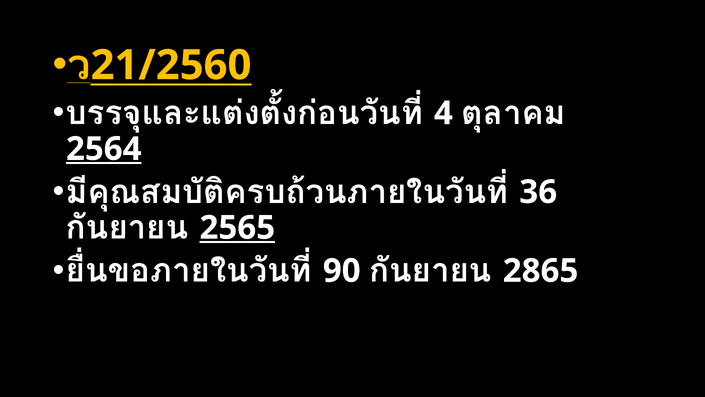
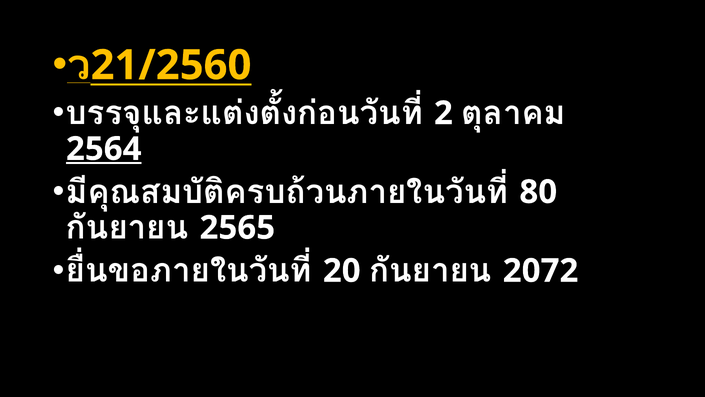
4: 4 -> 2 (443, 113)
36: 36 -> 80 (538, 192)
2565 underline: present -> none (237, 228)
90: 90 -> 20 (342, 271)
2865: 2865 -> 2072 (541, 271)
